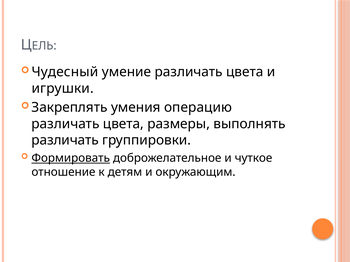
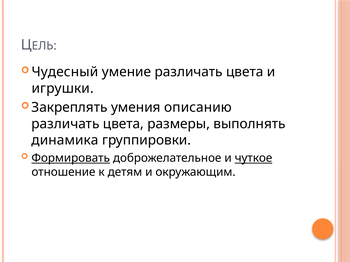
операцию: операцию -> описанию (198, 108)
различать: различать -> динамика (65, 140)
чуткое underline: none -> present (254, 158)
